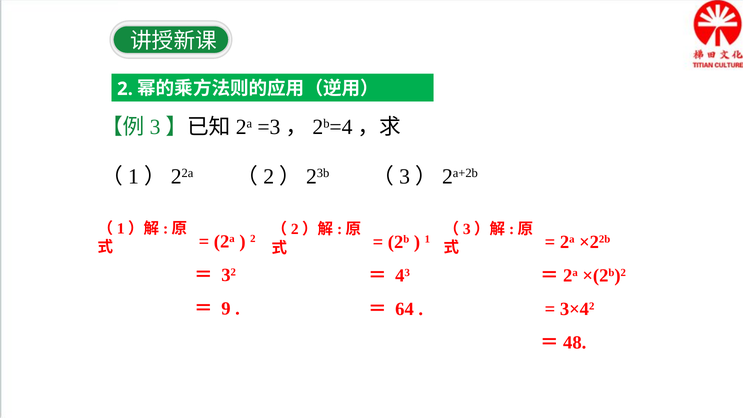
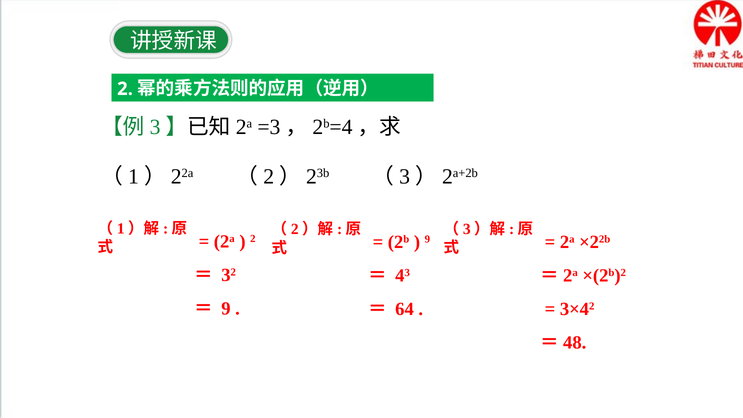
1: 1 -> 9 (427, 239)
